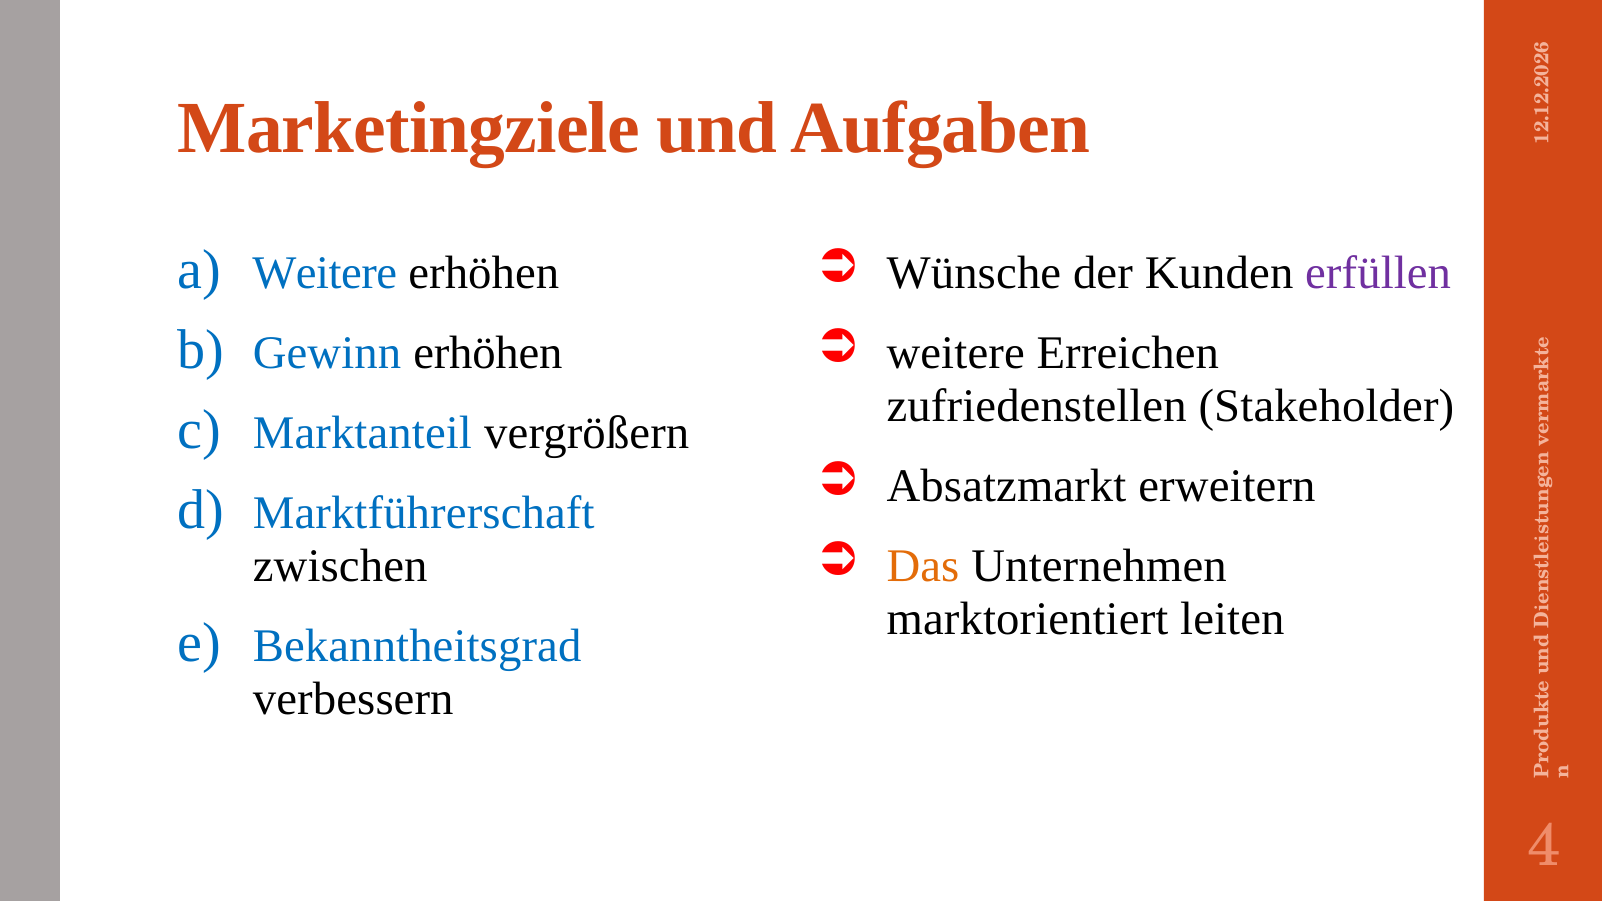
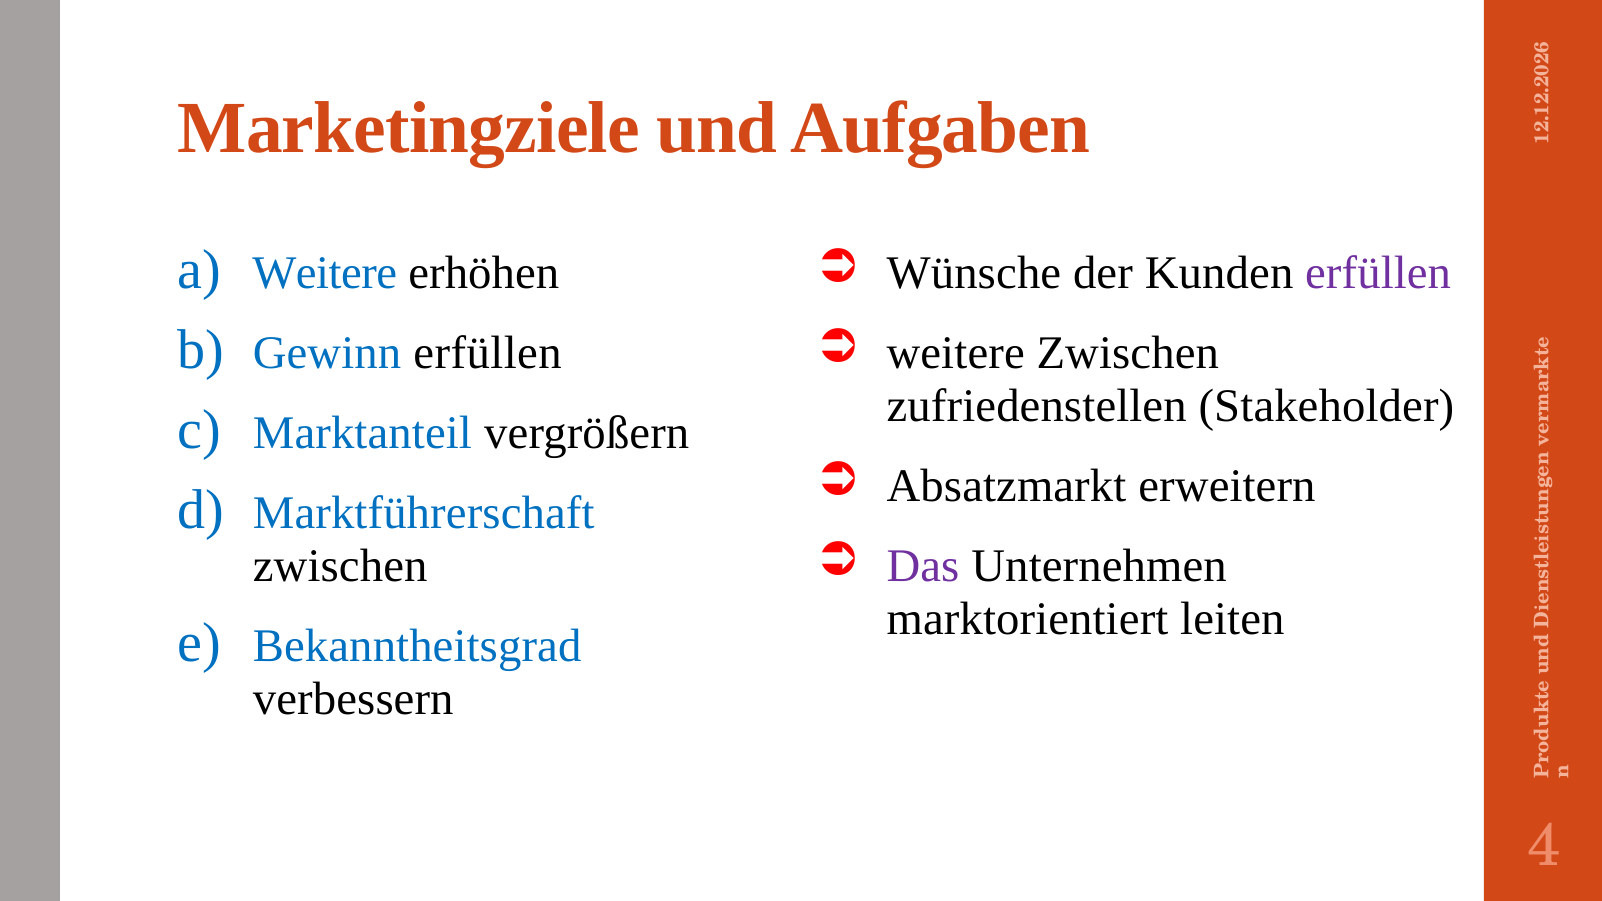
Gewinn erhöhen: erhöhen -> erfüllen (488, 353)
weitere Erreichen: Erreichen -> Zwischen (1128, 353)
Das colour: orange -> purple (923, 566)
